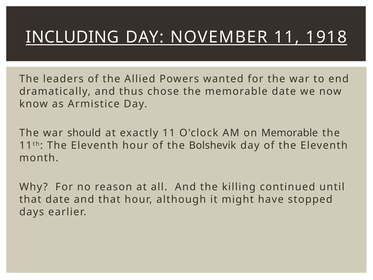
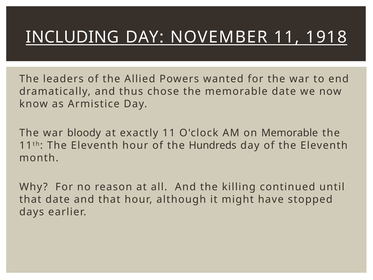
should: should -> bloody (84, 133)
Bolshevik: Bolshevik -> Hundreds (213, 145)
